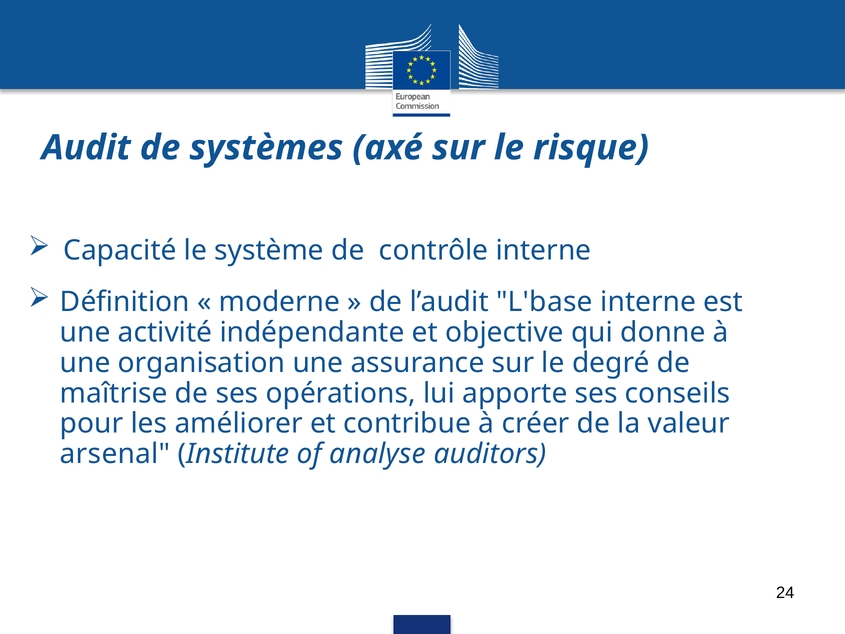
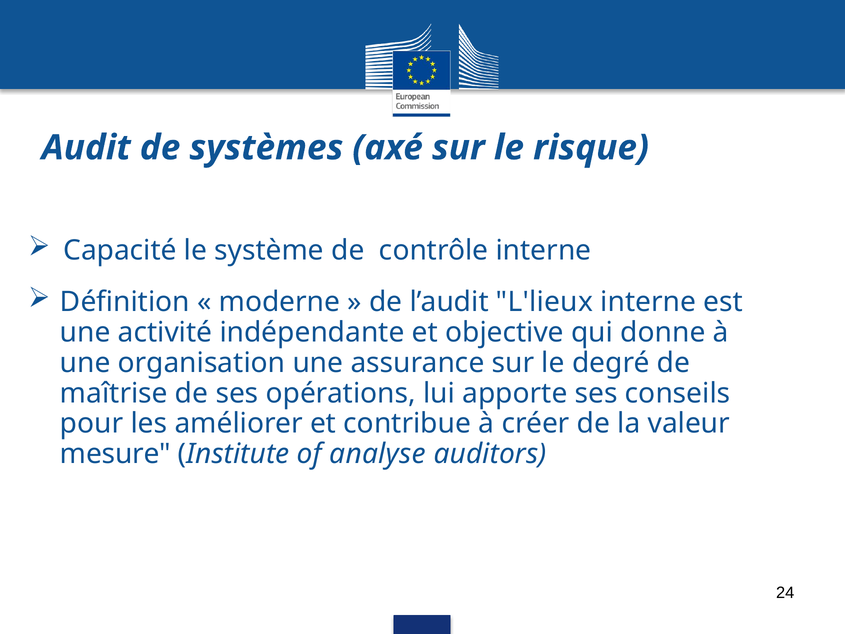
L'base: L'base -> L'lieux (544, 302)
arsenal: arsenal -> mesure (115, 454)
